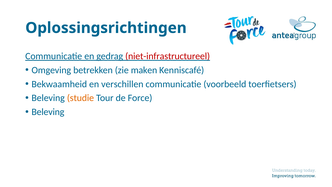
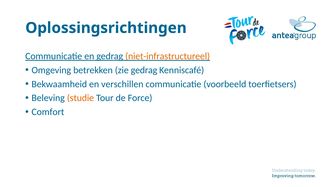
niet-infrastructureel colour: red -> orange (168, 56)
zie maken: maken -> gedrag (144, 70)
Beleving: Beleving -> Comfort (48, 112)
